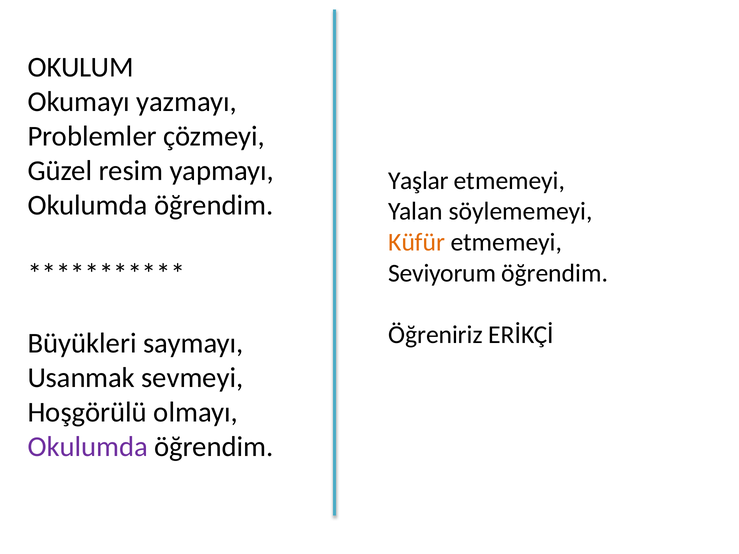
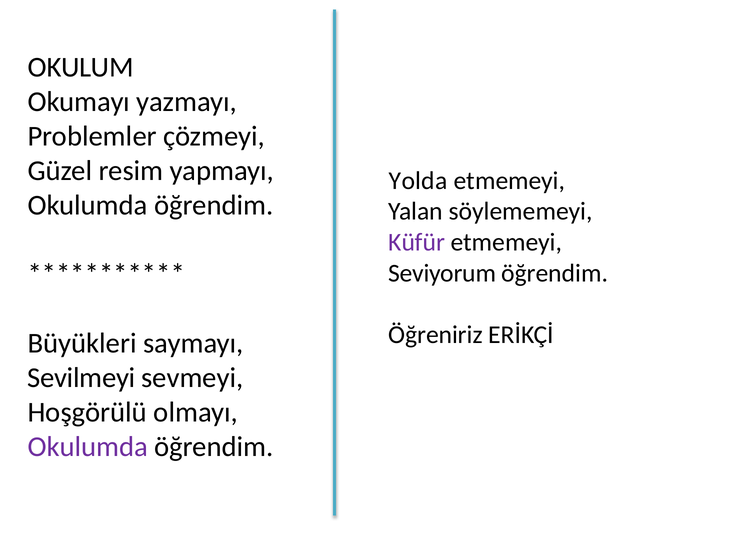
Yaşlar: Yaşlar -> Yolda (418, 181)
Küfür colour: orange -> purple (417, 242)
Usanmak: Usanmak -> Sevilmeyi (81, 378)
